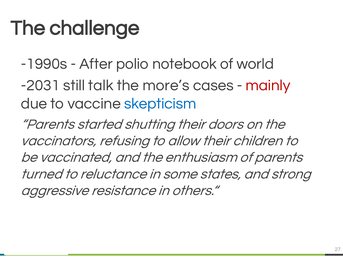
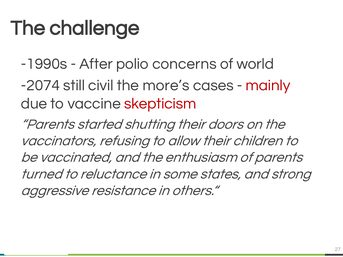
notebook: notebook -> concerns (184, 64)
-2031: -2031 -> -2074 (40, 85)
talk: talk -> civil (101, 85)
skepticism colour: blue -> red (160, 104)
